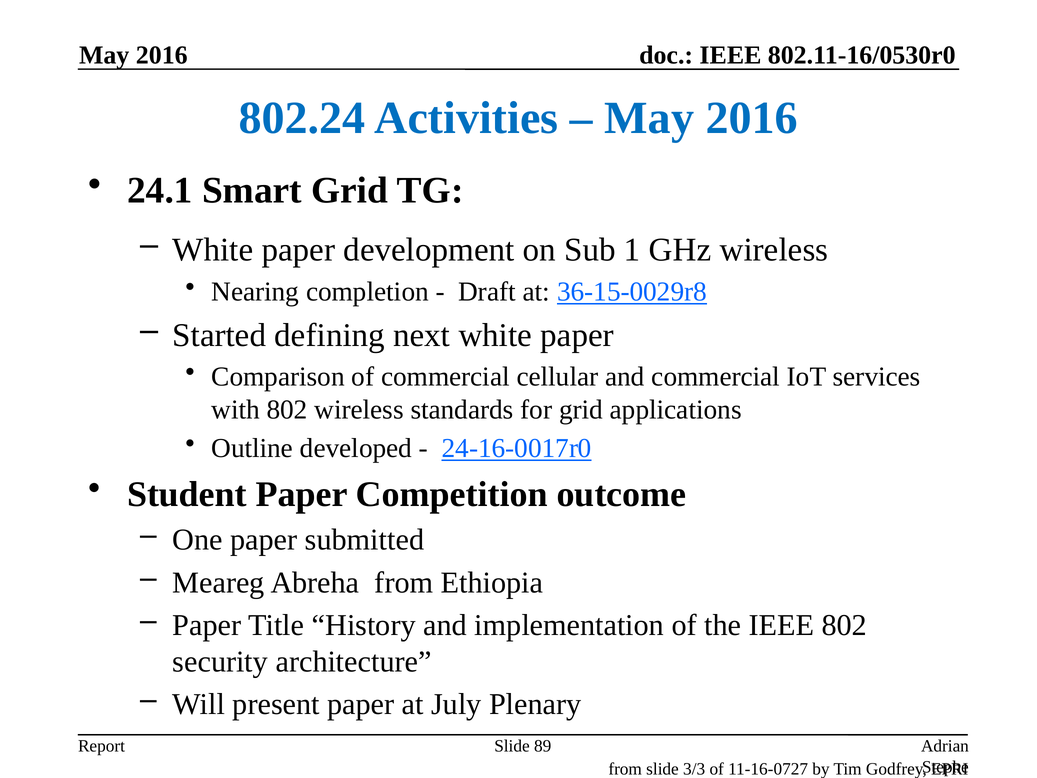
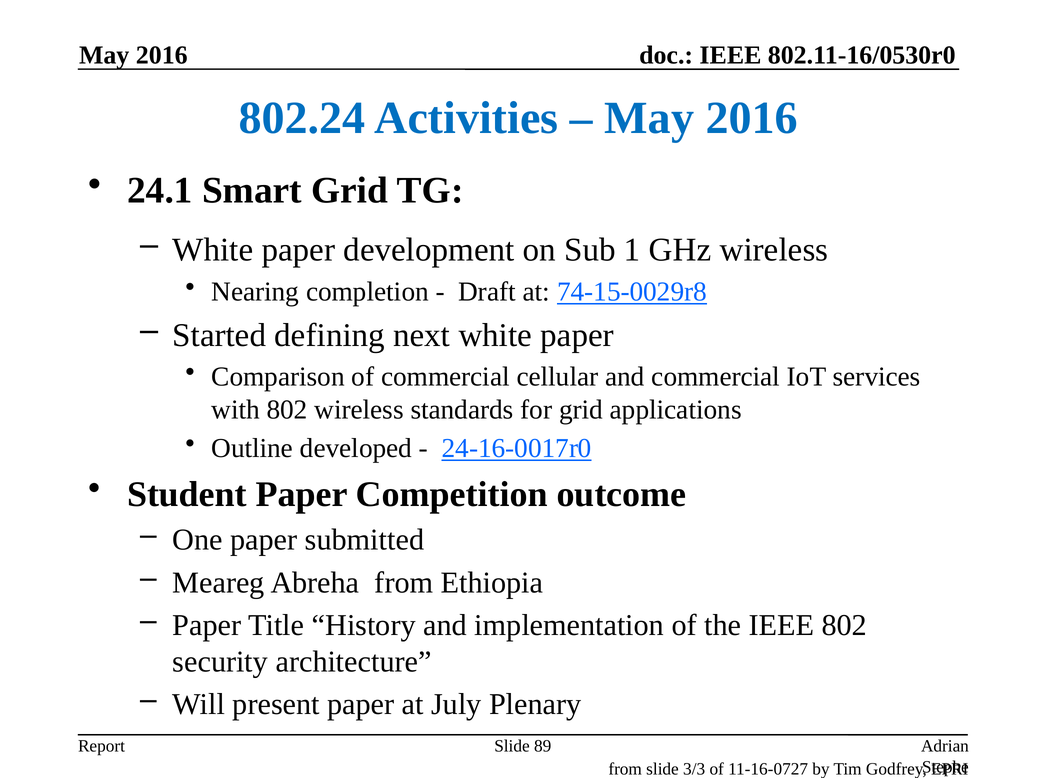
36-15-0029r8: 36-15-0029r8 -> 74-15-0029r8 (632, 291)
